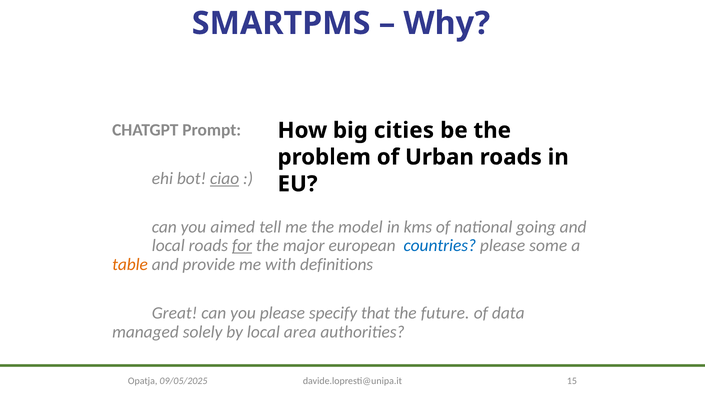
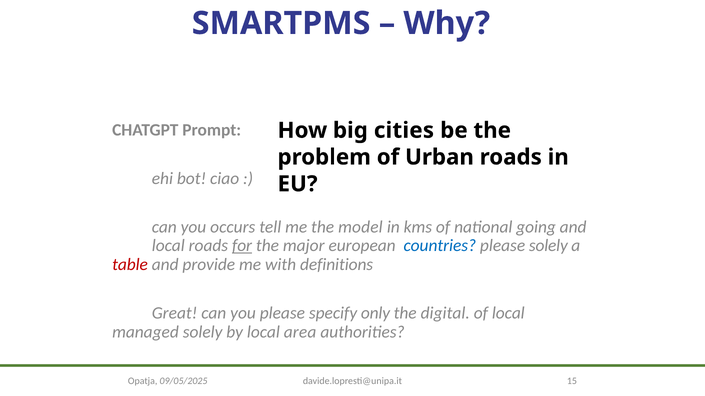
ciao underline: present -> none (225, 179)
aimed: aimed -> occurs (233, 227)
please some: some -> solely (548, 246)
table colour: orange -> red (130, 265)
that: that -> only (376, 313)
future: future -> digital (445, 313)
of data: data -> local (508, 313)
